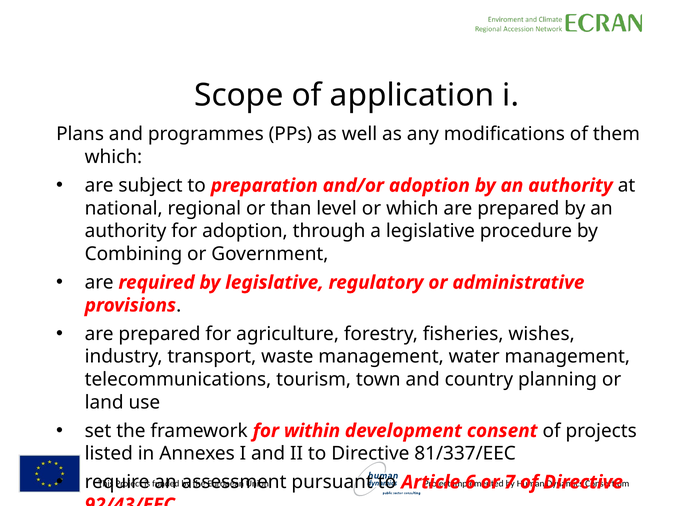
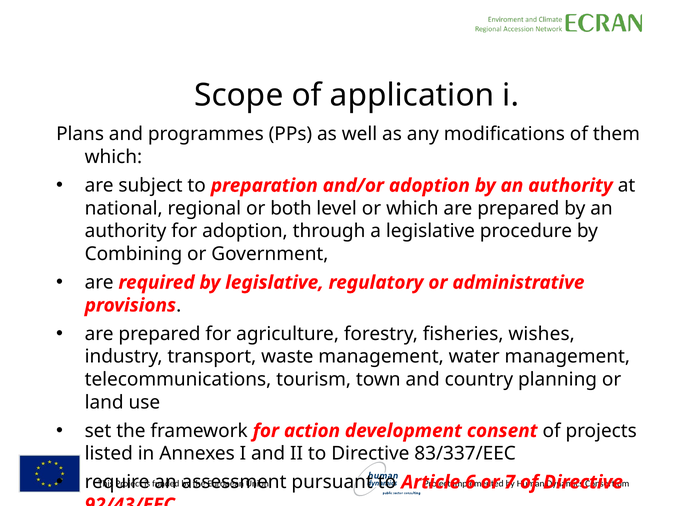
than: than -> both (291, 208)
within: within -> action (312, 431)
81/337/EEC: 81/337/EEC -> 83/337/EEC (465, 454)
